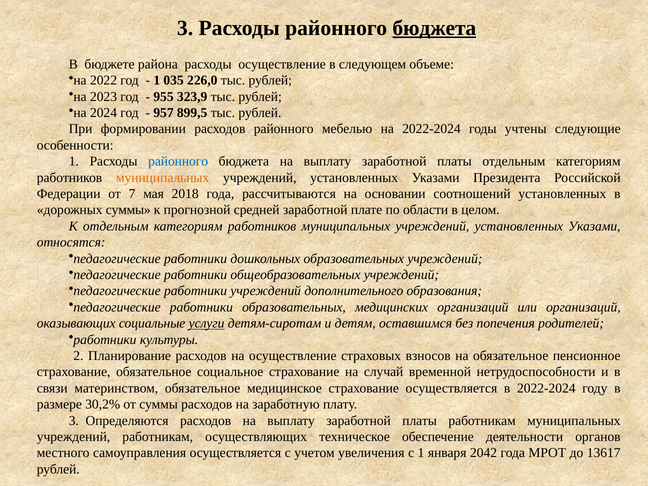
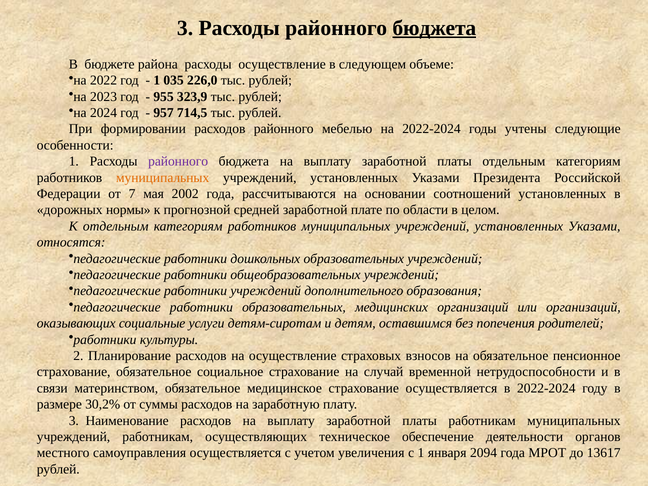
899,5: 899,5 -> 714,5 (192, 113)
районного colour: blue -> purple (178, 161)
2018: 2018 -> 2002 (185, 194)
дорожных суммы: суммы -> нормы (128, 210)
услуги underline: present -> none (207, 323)
Определяются: Определяются -> Наименование (127, 421)
2042: 2042 -> 2094 (484, 453)
